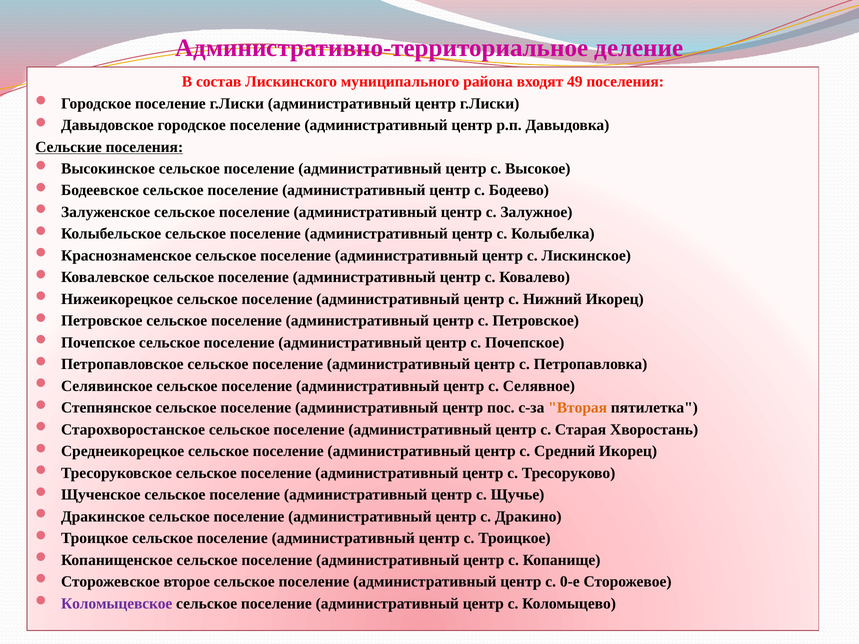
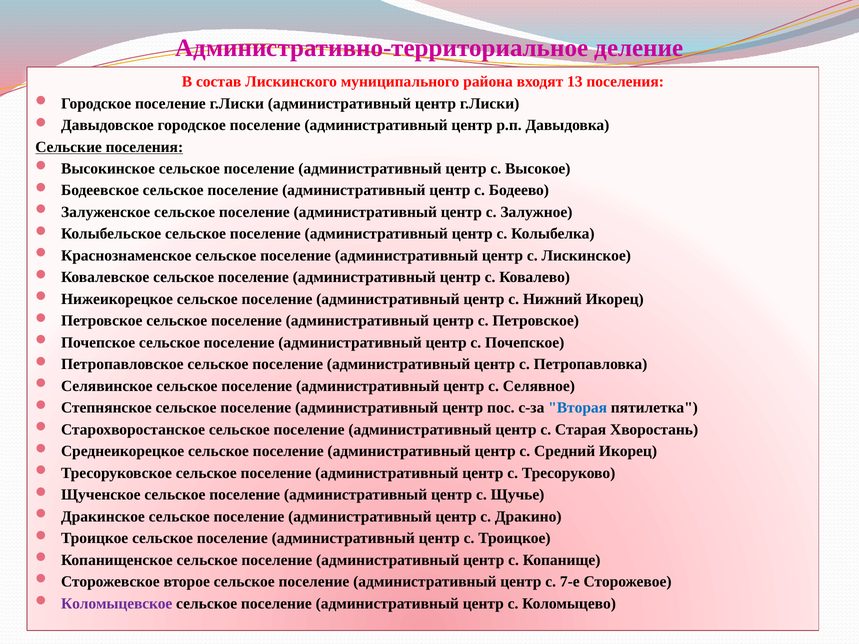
49: 49 -> 13 (575, 82)
Вторая colour: orange -> blue (578, 408)
0-е: 0-е -> 7-е (570, 582)
